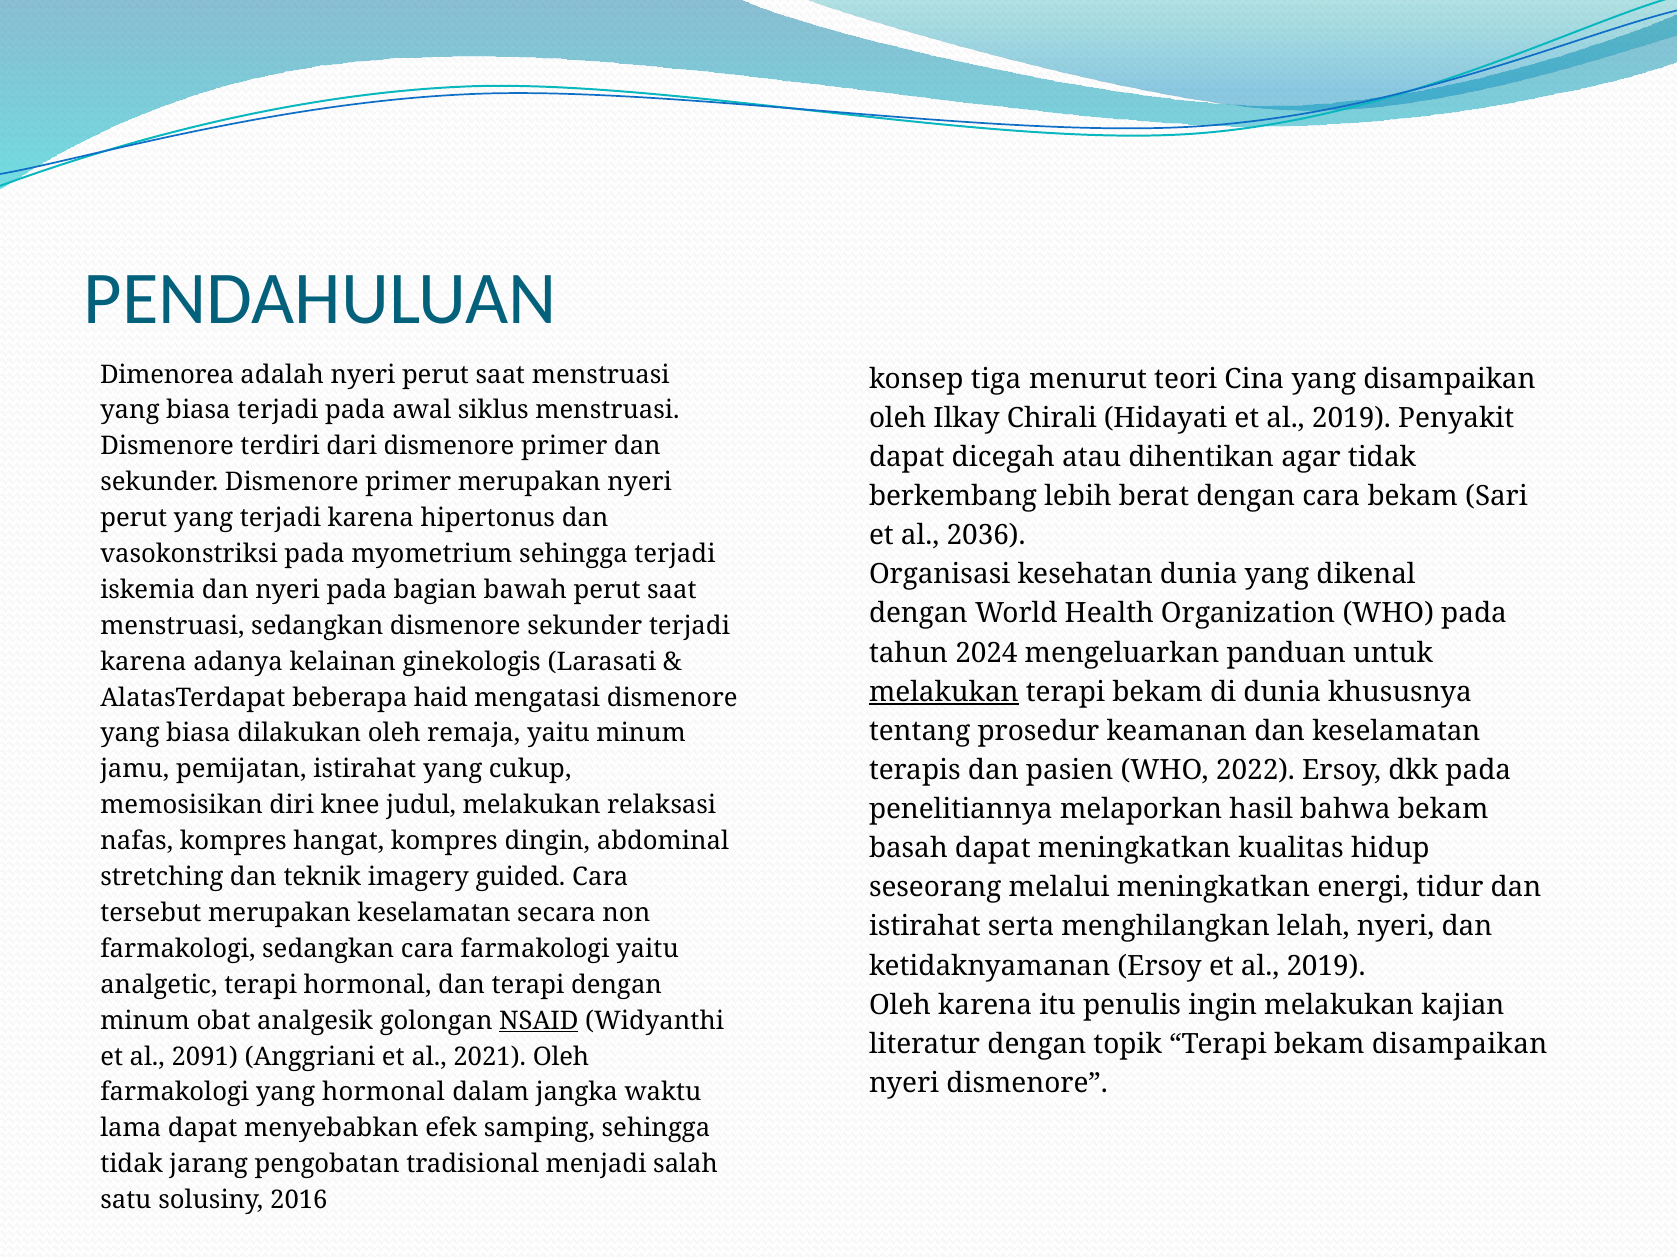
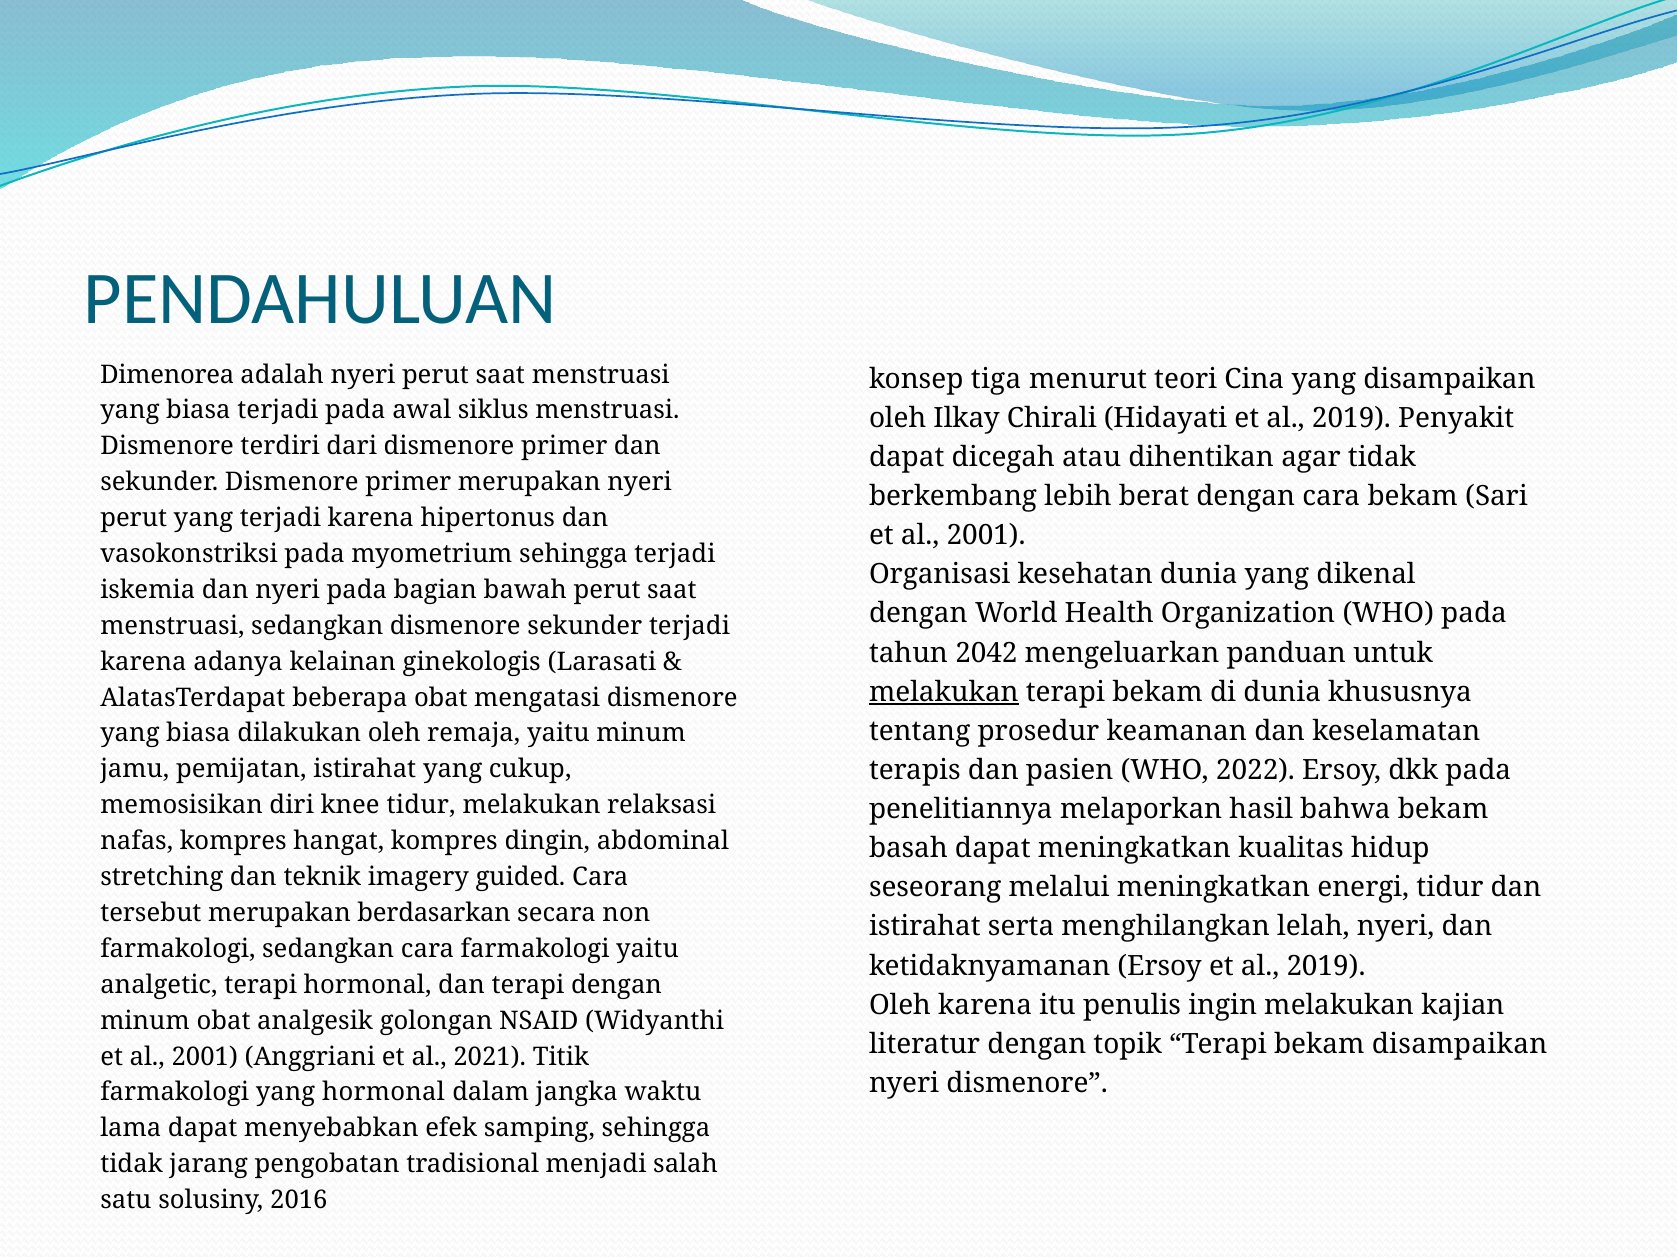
2036: 2036 -> 2001 (986, 536)
2024: 2024 -> 2042 (986, 653)
beberapa haid: haid -> obat (441, 698)
knee judul: judul -> tidur (421, 806)
merupakan keselamatan: keselamatan -> berdasarkan (434, 914)
NSAID underline: present -> none (539, 1021)
2091: 2091 -> 2001 (205, 1057)
2021 Oleh: Oleh -> Titik (561, 1057)
